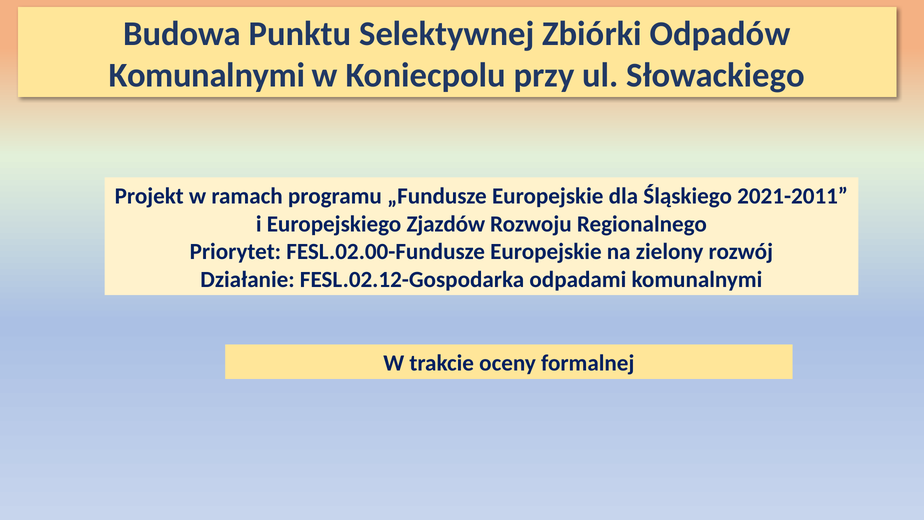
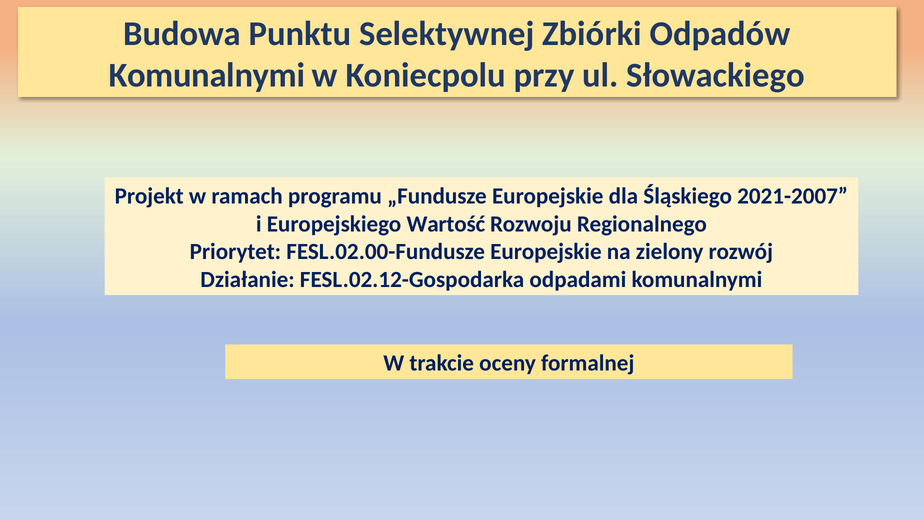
2021-2011: 2021-2011 -> 2021-2007 (793, 196)
Zjazdów: Zjazdów -> Wartość (446, 224)
